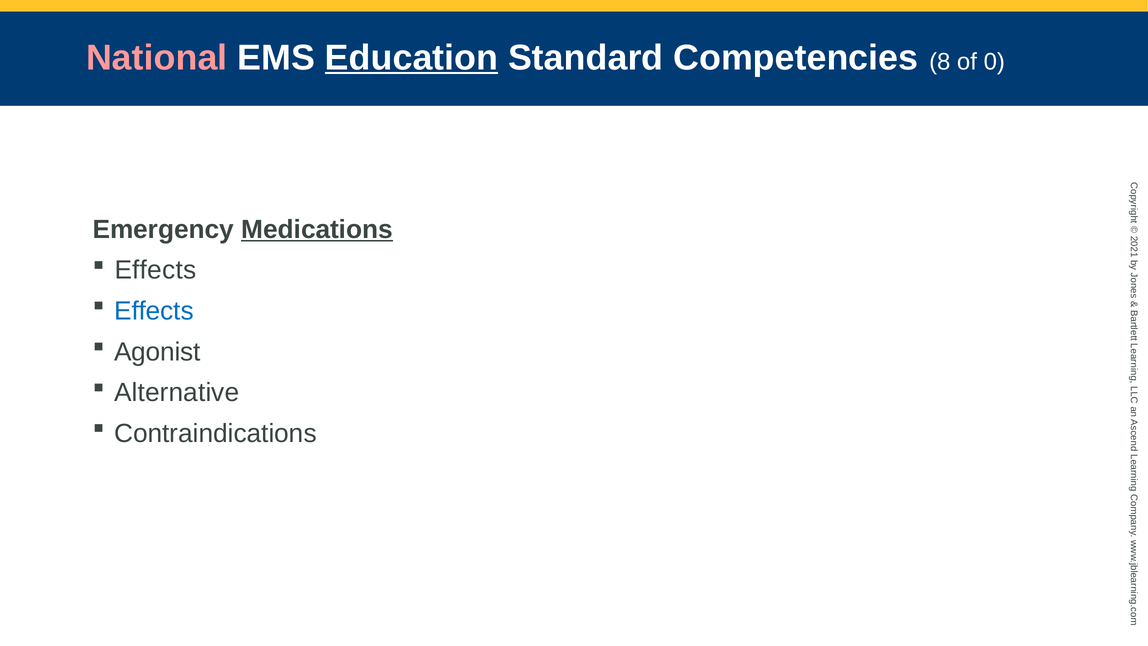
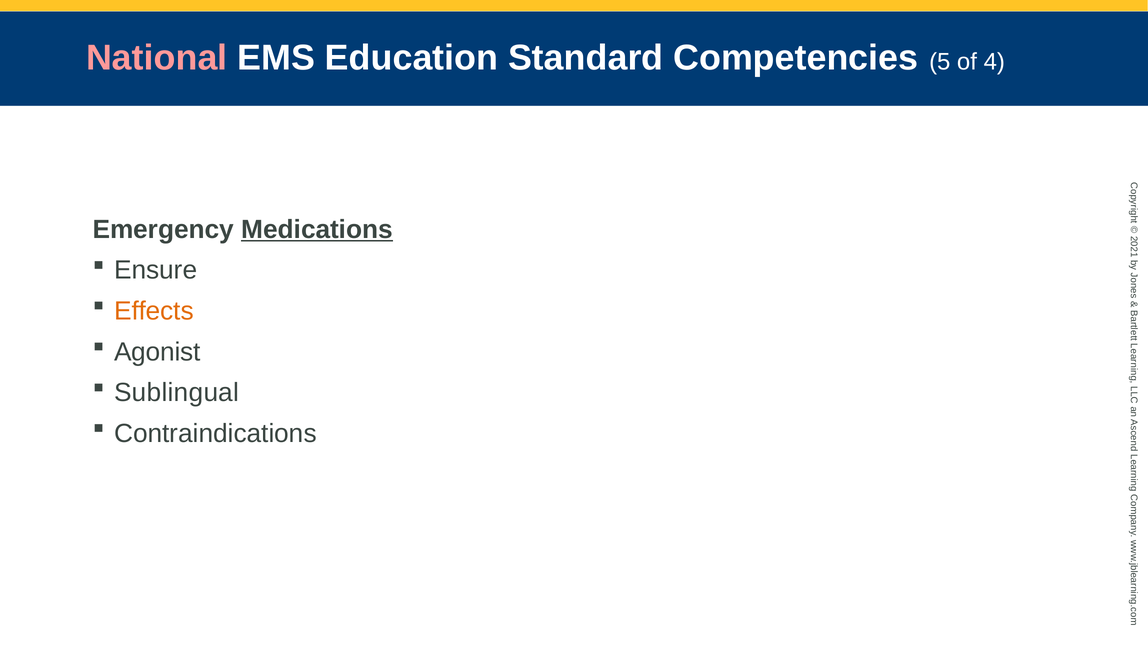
Education underline: present -> none (412, 58)
8: 8 -> 5 (940, 62)
of 0: 0 -> 4 (994, 62)
Effects: Effects -> Ensure (156, 270)
Effects colour: blue -> orange (154, 311)
Alternative: Alternative -> Sublingual (177, 393)
